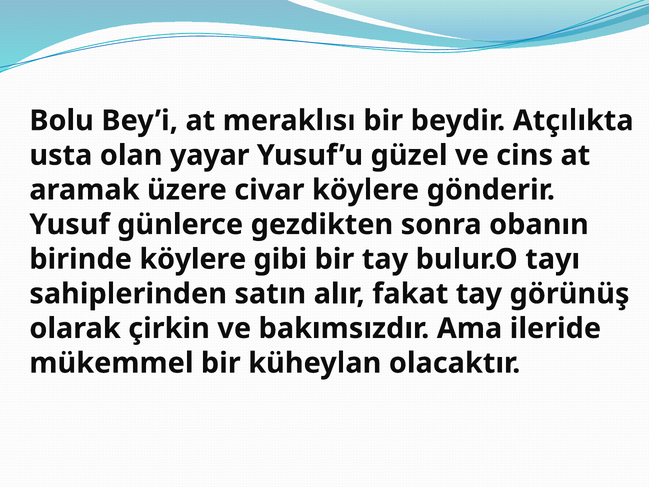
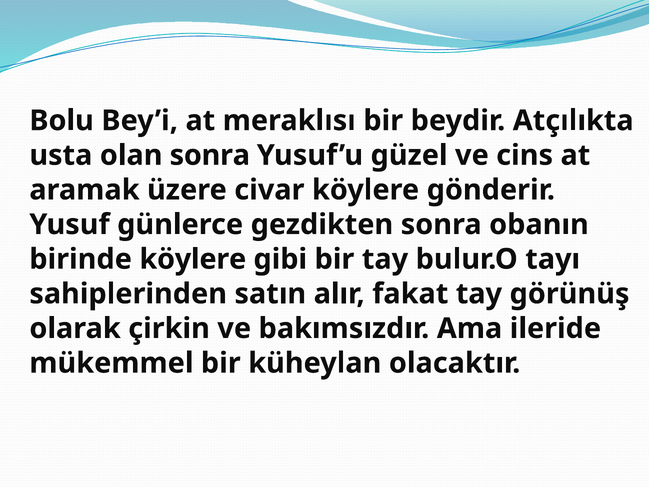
olan yayar: yayar -> sonra (210, 155)
